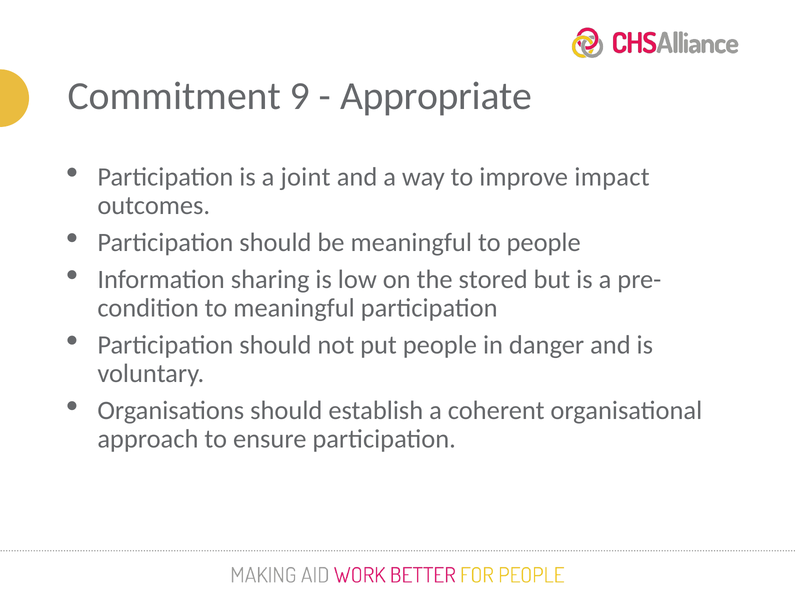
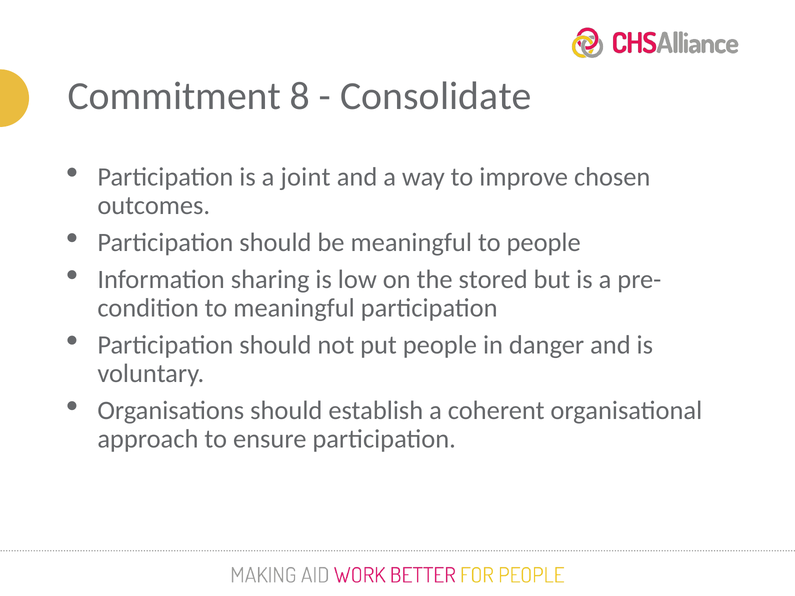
9: 9 -> 8 (300, 96)
Appropriate: Appropriate -> Consolidate (436, 96)
impact: impact -> chosen (612, 177)
